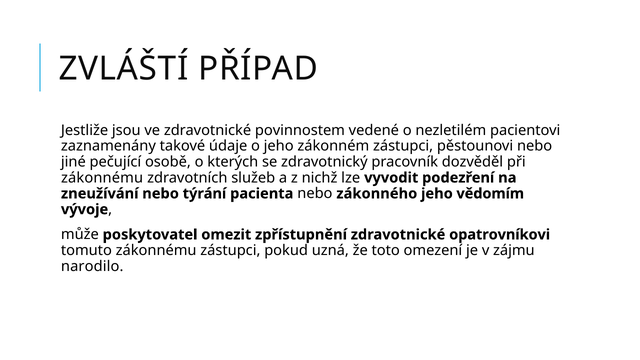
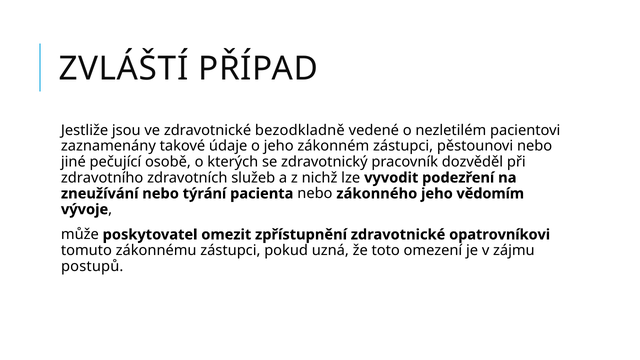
povinnostem: povinnostem -> bezodkladně (300, 130)
zákonnému: zákonnému -> zdravotního (102, 178)
narodilo: narodilo -> postupů (92, 266)
